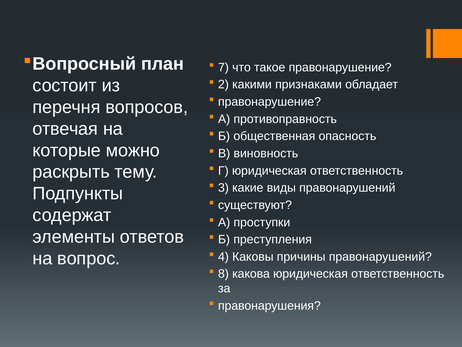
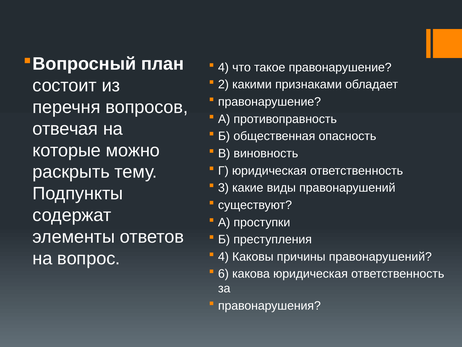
7: 7 -> 4 (223, 67)
8: 8 -> 6 (223, 274)
